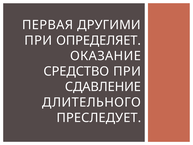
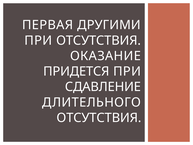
ПРИ ОПРЕДЕЛЯЕТ: ОПРЕДЕЛЯЕТ -> ОТСУТСТВИЯ (99, 40)
СРЕДСТВО: СРЕДСТВО -> ПРИДЕТСЯ (76, 71)
ПРЕСЛЕДУЕТ: ПРЕСЛЕДУЕТ -> ОТСУТСТВИЯ (99, 118)
